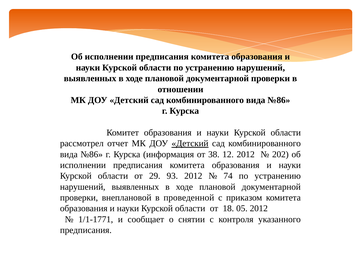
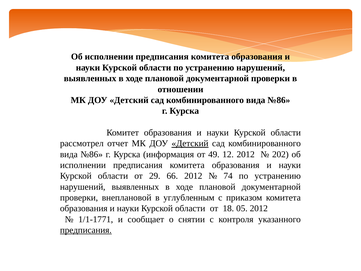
38: 38 -> 49 (214, 154)
93: 93 -> 66 (172, 176)
проведенной: проведенной -> углубленным (189, 197)
предписания underline: none -> present (86, 230)
